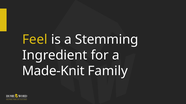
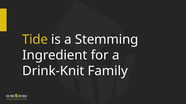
Feel: Feel -> Tide (35, 40)
Made-Knit: Made-Knit -> Drink-Knit (53, 71)
